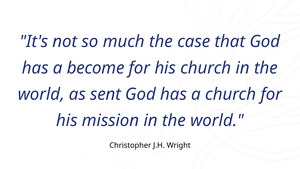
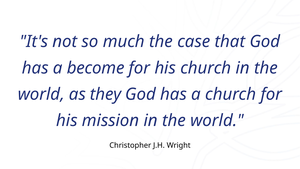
sent: sent -> they (106, 94)
